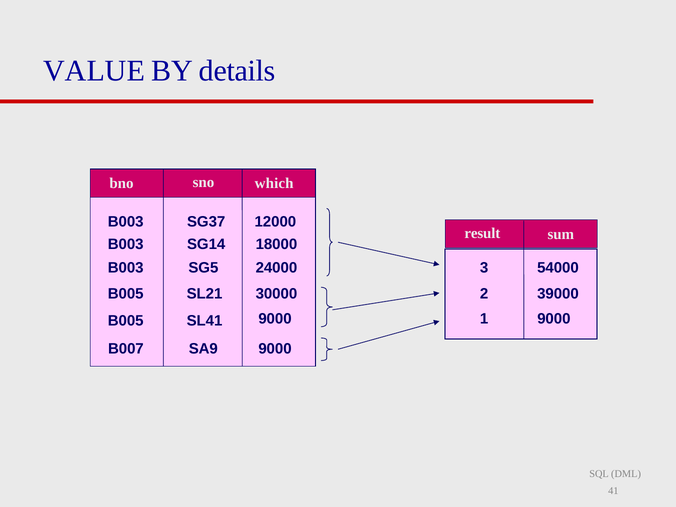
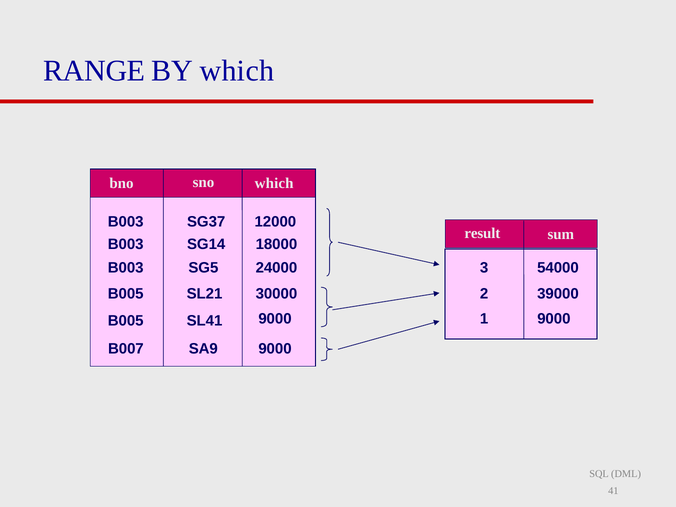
VALUE: VALUE -> RANGE (94, 71)
BY details: details -> which (237, 71)
